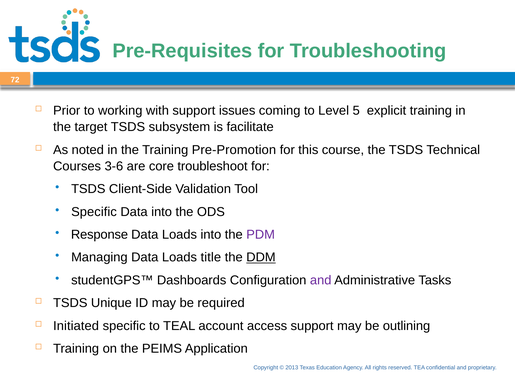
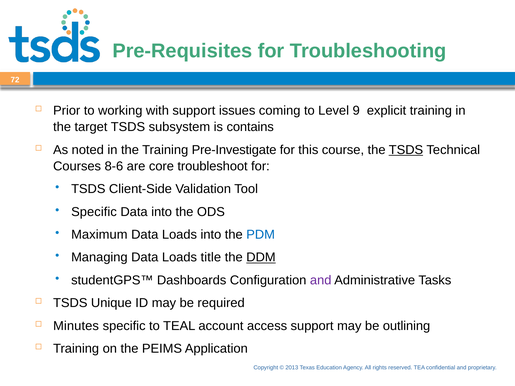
5: 5 -> 9 (356, 111)
facilitate: facilitate -> contains (250, 127)
Pre-Promotion: Pre-Promotion -> Pre-Investigate (234, 150)
TSDS underline: none -> present (406, 150)
3-6: 3-6 -> 8-6 (114, 166)
Response: Response -> Maximum (99, 235)
PDM colour: purple -> blue (261, 235)
Initiated: Initiated -> Minutes (76, 326)
